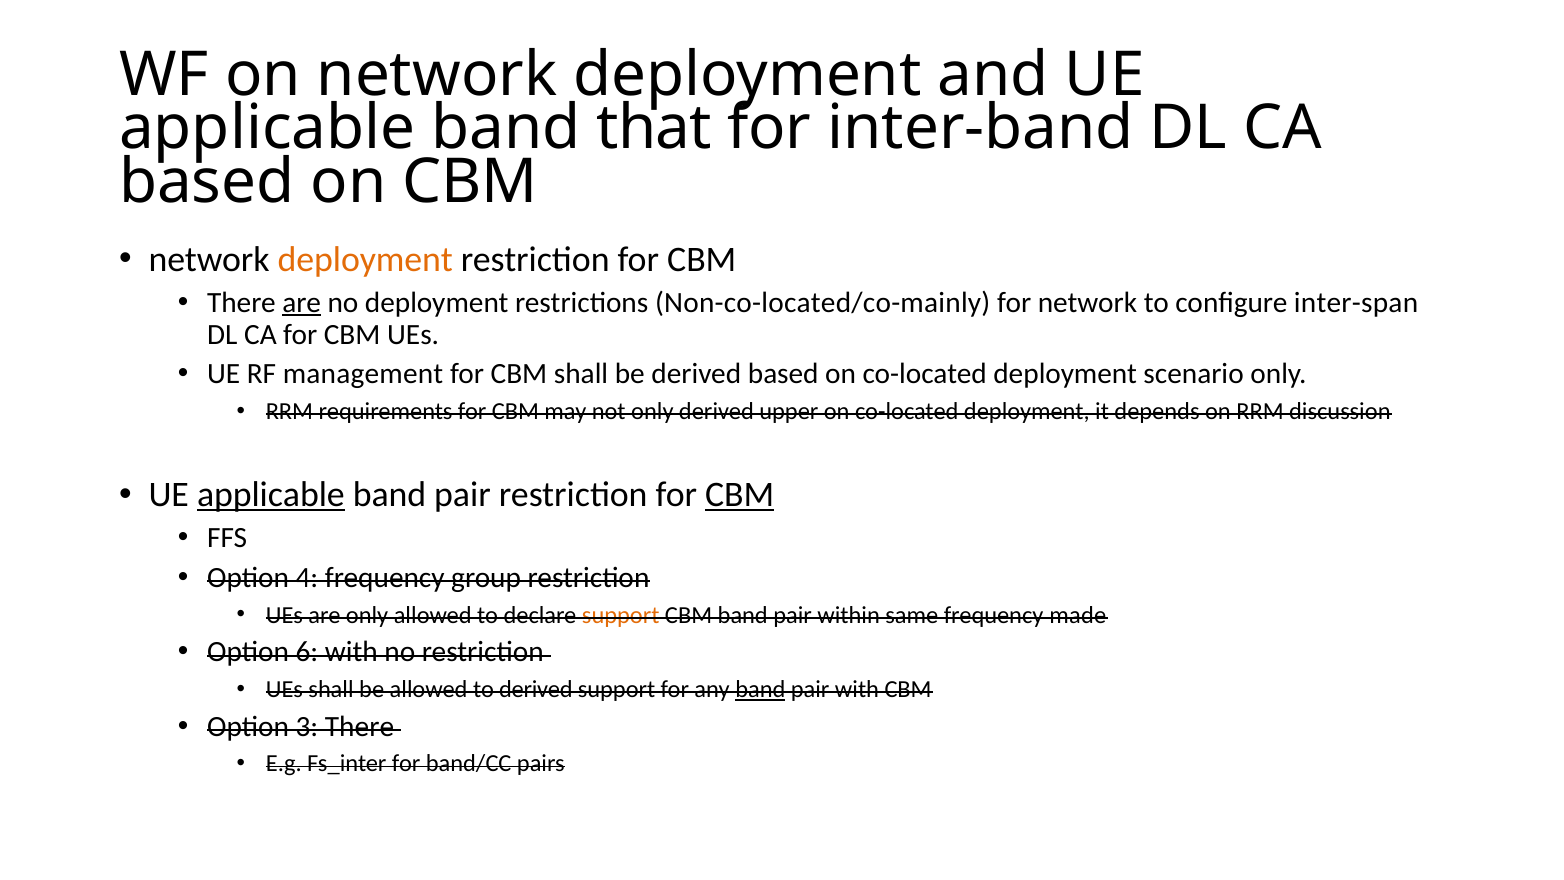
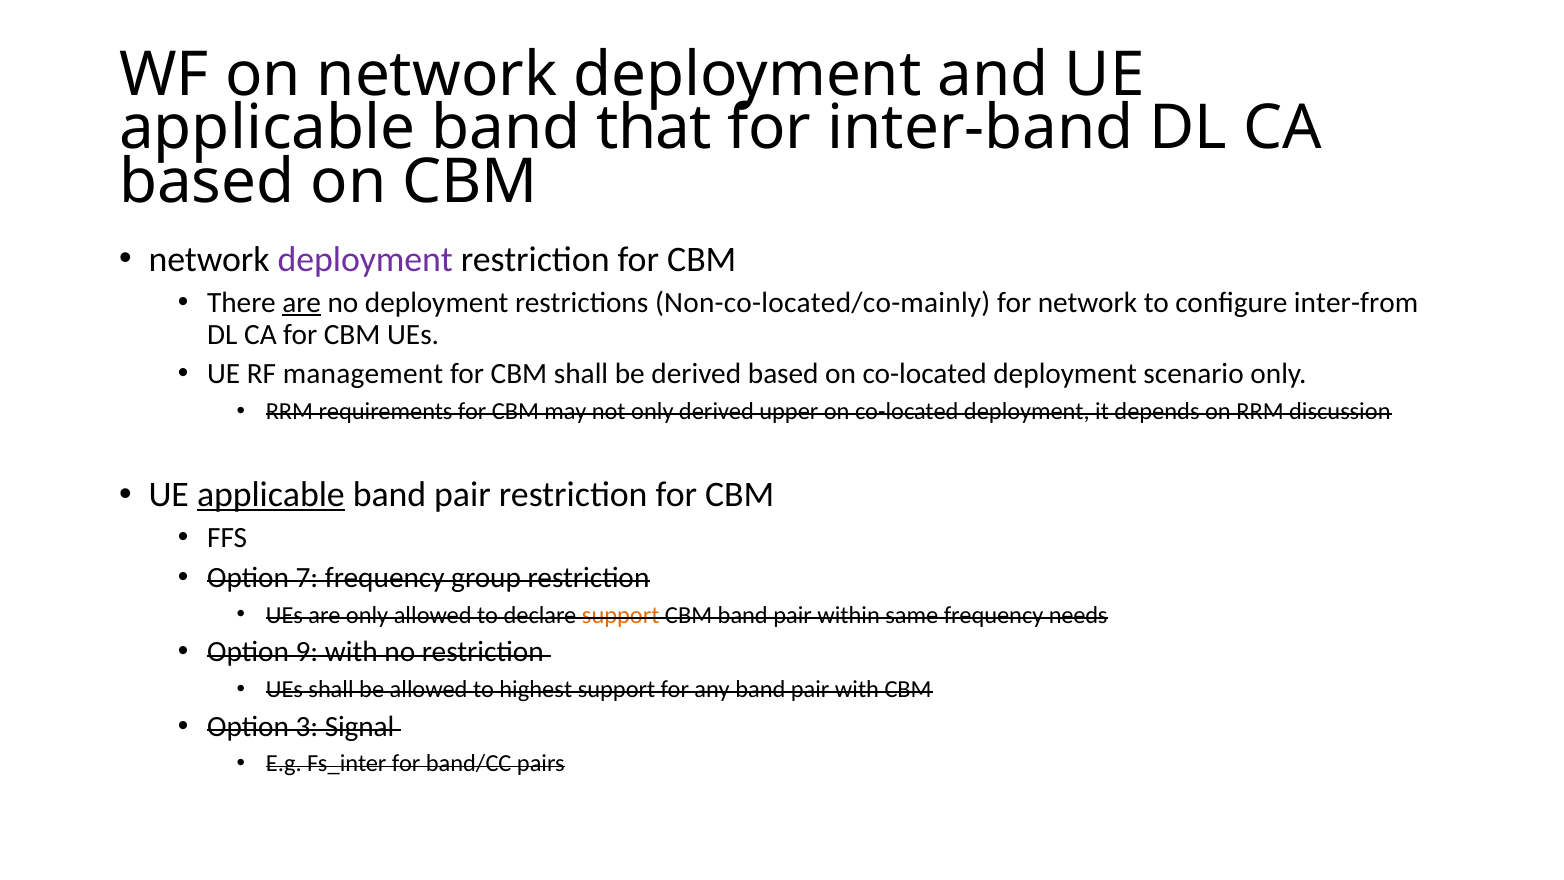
deployment colour: orange -> purple (365, 259)
inter-span: inter-span -> inter-from (1356, 303)
CBM underline: present -> none (740, 494)
4: 4 -> 7 (307, 578)
made: made -> needs (1078, 615)
6: 6 -> 9 (307, 652)
to derived: derived -> highest (536, 689)
band underline: present -> none (760, 689)
3 There: There -> Signal (360, 726)
